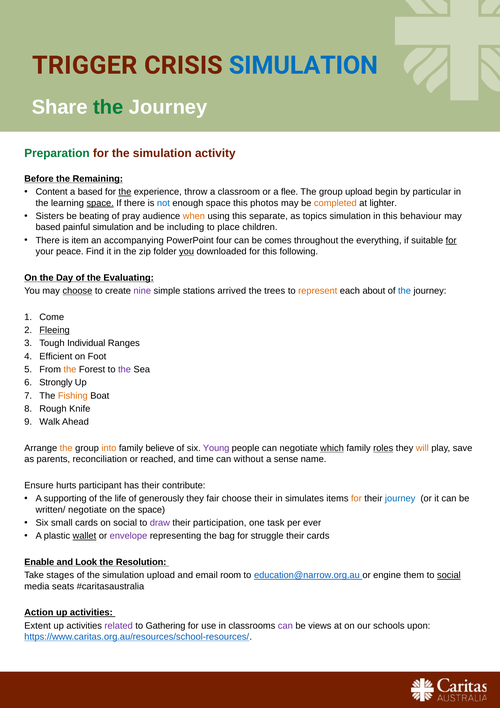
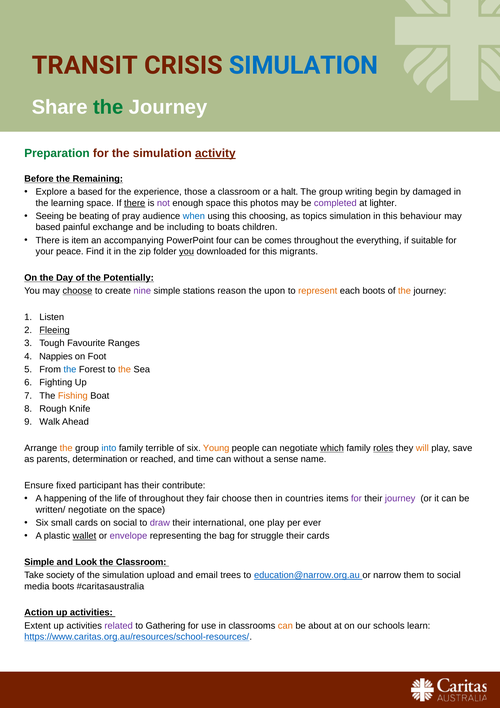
TRIGGER: TRIGGER -> TRANSIT (85, 65)
activity underline: none -> present (215, 153)
Content: Content -> Explore (51, 192)
the underline: present -> none (125, 192)
throw: throw -> those (196, 192)
flee: flee -> halt (290, 192)
group upload: upload -> writing (359, 192)
particular: particular -> damaged (432, 192)
space underline: present -> none (100, 203)
there underline: none -> present (135, 203)
not colour: blue -> purple (163, 203)
completed colour: orange -> purple (335, 203)
Sisters: Sisters -> Seeing (50, 216)
when colour: orange -> blue (194, 216)
separate: separate -> choosing (269, 216)
painful simulation: simulation -> exchange (113, 227)
place: place -> boats (229, 227)
for underline: present -> none (451, 240)
following: following -> migrants (299, 251)
Evaluating: Evaluating -> Potentially (129, 277)
arrived: arrived -> reason (232, 290)
trees: trees -> upon (275, 290)
each about: about -> boots (374, 290)
the colour: blue -> orange (404, 290)
Come: Come -> Listen (52, 317)
Individual: Individual -> Favourite (86, 343)
Efficient: Efficient -> Nappies (56, 356)
the colour: orange -> blue (70, 369)
the colour: purple -> orange (125, 369)
Strongly: Strongly -> Fighting (56, 382)
into colour: orange -> blue (109, 448)
believe: believe -> terrible (160, 448)
Young colour: purple -> orange (216, 448)
reconciliation: reconciliation -> determination (100, 459)
hurts: hurts -> fixed (66, 485)
supporting: supporting -> happening (65, 498)
of generously: generously -> throughout (161, 498)
choose their: their -> then (263, 498)
simulates: simulates -> countries (304, 498)
for colour: orange -> purple (356, 498)
journey colour: blue -> purple (400, 498)
participation: participation -> international (220, 522)
one task: task -> play (276, 522)
Enable: Enable -> Simple (39, 561)
the Resolution: Resolution -> Classroom (141, 561)
stages: stages -> society (60, 575)
room: room -> trees (231, 575)
engine: engine -> narrow (387, 575)
social underline: present -> none (449, 575)
media seats: seats -> boots (63, 586)
can colour: purple -> orange (285, 625)
views: views -> about (320, 625)
upon: upon -> learn (419, 625)
